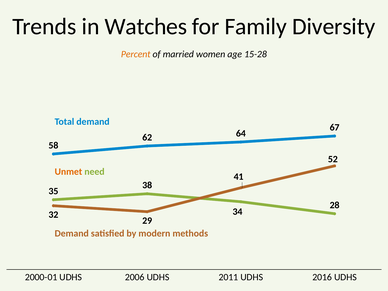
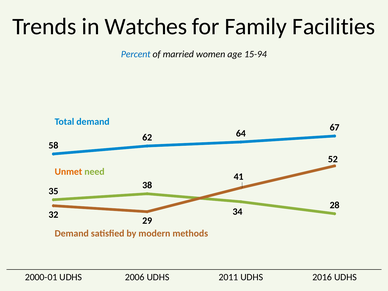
Diversity: Diversity -> Facilities (334, 27)
Percent colour: orange -> blue (136, 54)
15-28: 15-28 -> 15-94 (256, 54)
